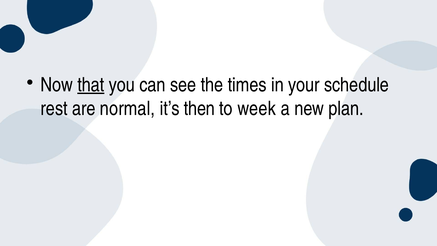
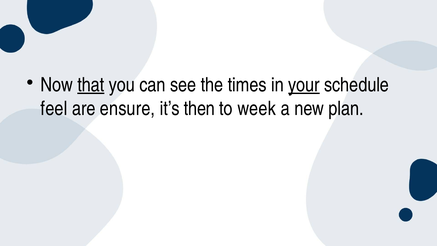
your underline: none -> present (304, 85)
rest: rest -> feel (54, 109)
normal: normal -> ensure (128, 109)
